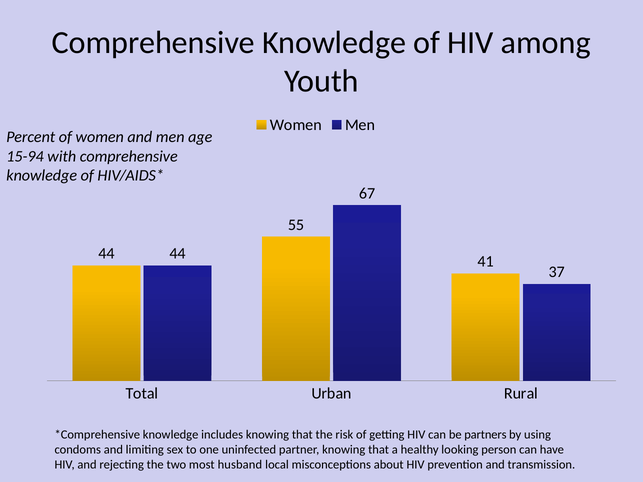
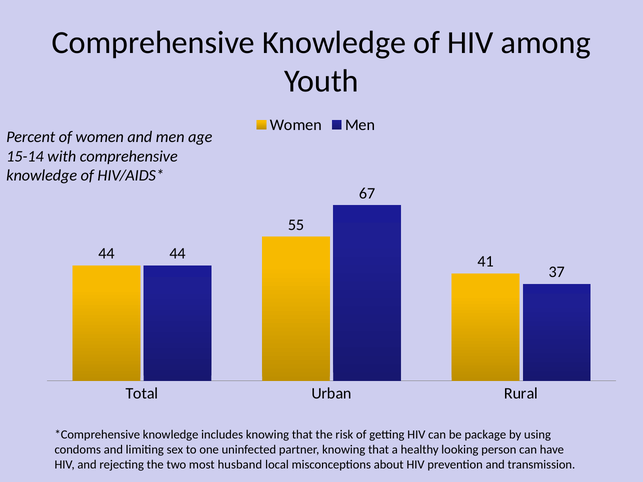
15-94: 15-94 -> 15-14 (25, 156)
partners: partners -> package (485, 435)
